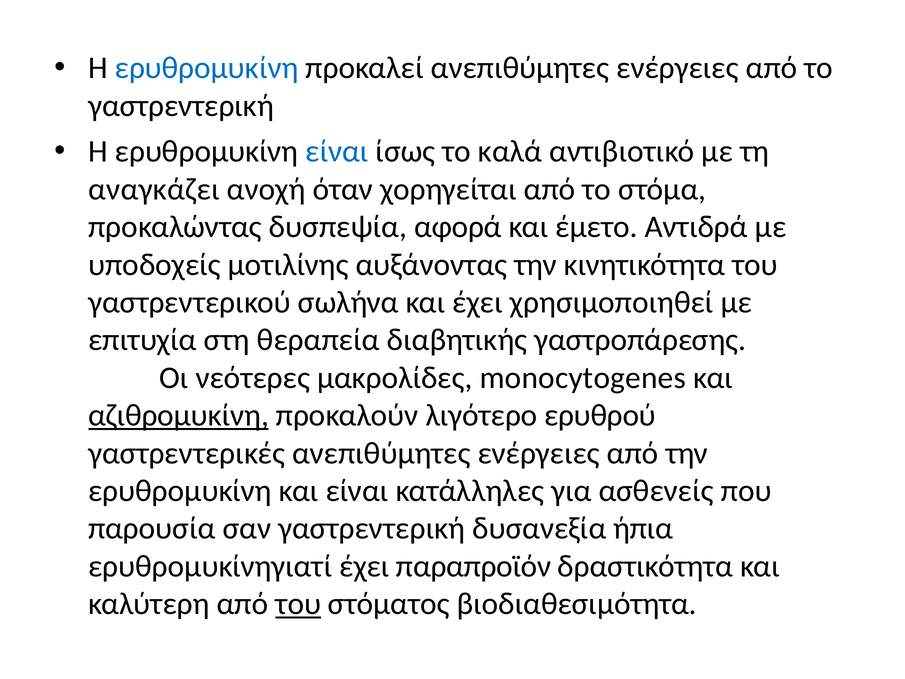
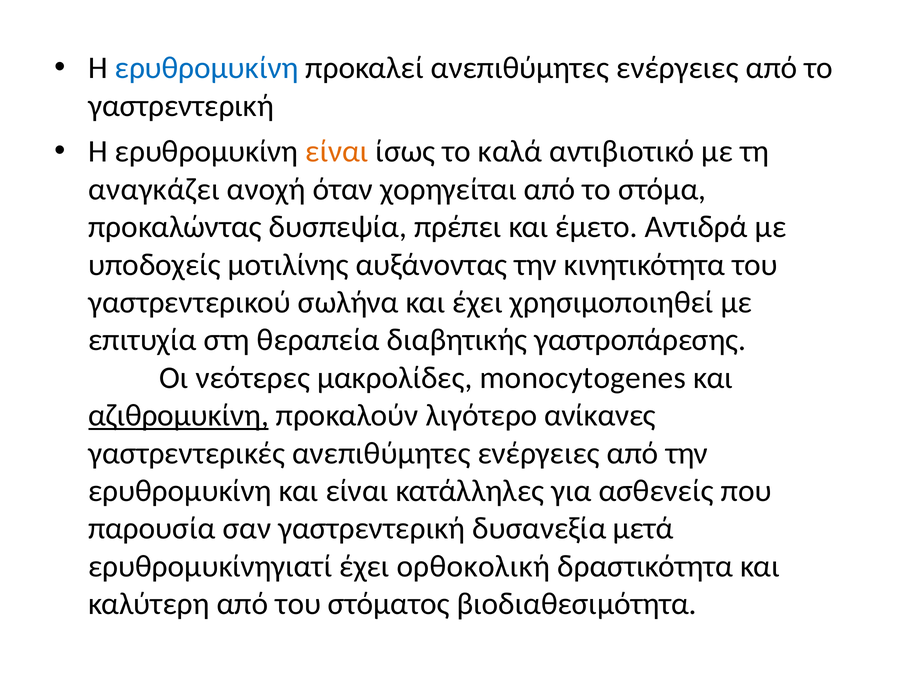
είναι colour: blue -> orange (337, 151)
αφορά: αφορά -> πρέπει (458, 227)
ερυθρού: ερυθρού -> ανίκανες (600, 415)
ήπια: ήπια -> μετά (643, 528)
παραπροϊόν: παραπροϊόν -> ορθοκολική (473, 566)
του underline: present -> none (298, 604)
